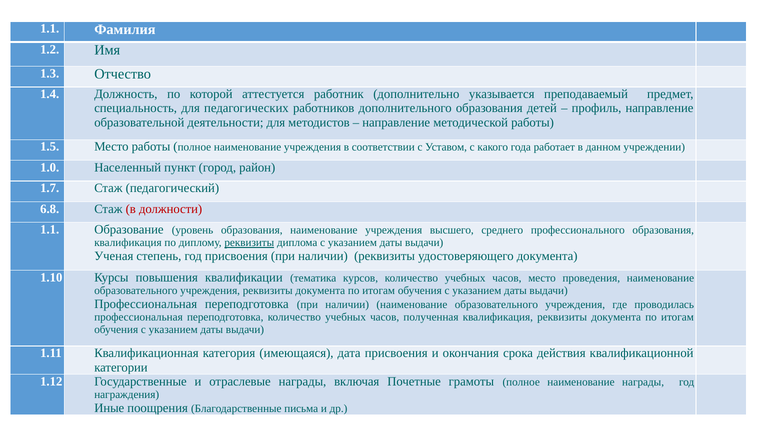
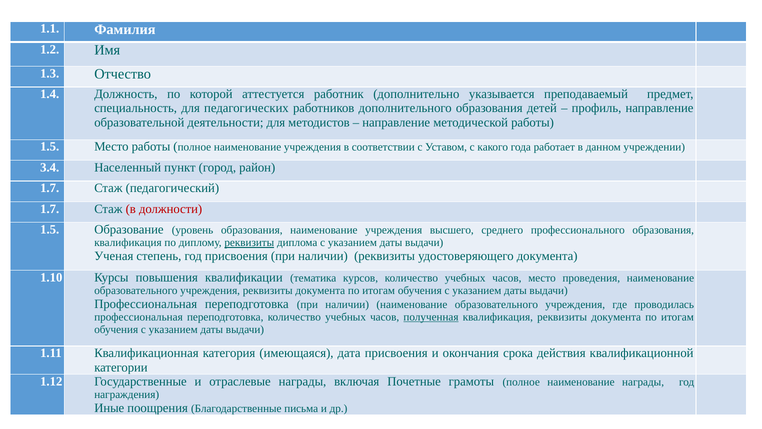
1.0: 1.0 -> 3.4 (50, 167)
6.8: 6.8 -> 1.7 (50, 209)
1.1: 1.1 -> 1.5 (50, 229)
полученная underline: none -> present (431, 317)
